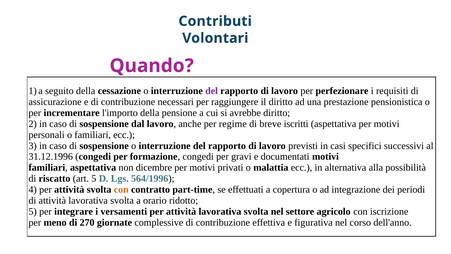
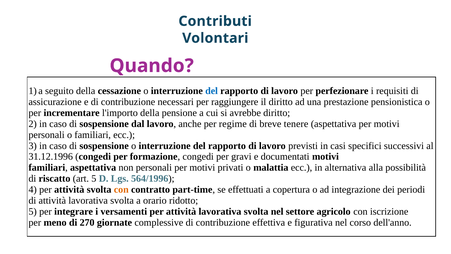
del colour: purple -> blue (212, 91)
iscritti: iscritti -> tenere (296, 124)
non dicembre: dicembre -> personali (154, 167)
